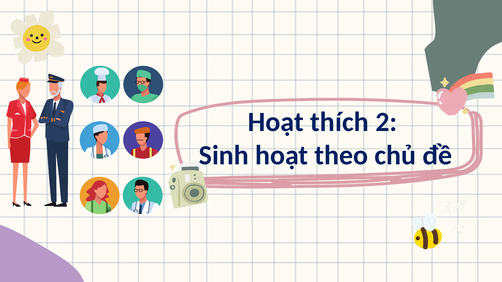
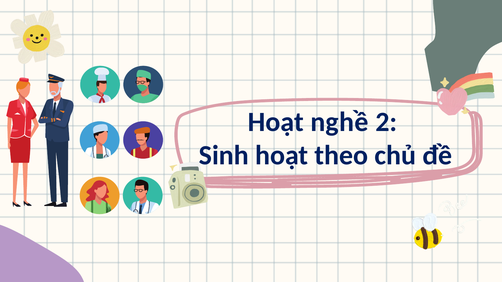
thích: thích -> nghề (339, 122)
